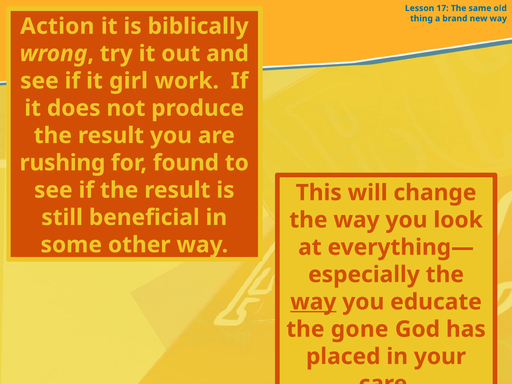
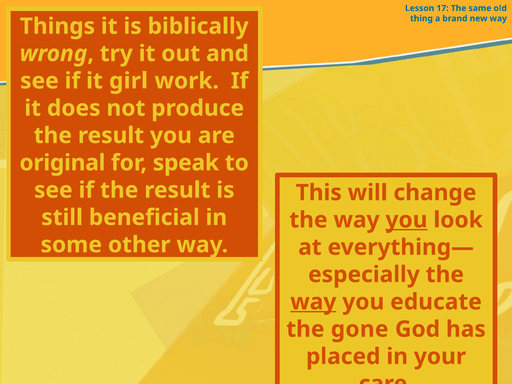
Action: Action -> Things (57, 26)
rushing: rushing -> original (62, 163)
found: found -> speak (186, 163)
you underline: none -> present (406, 220)
